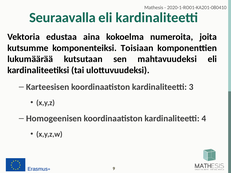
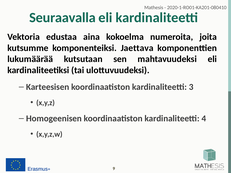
Toisiaan: Toisiaan -> Jaettava (137, 48)
